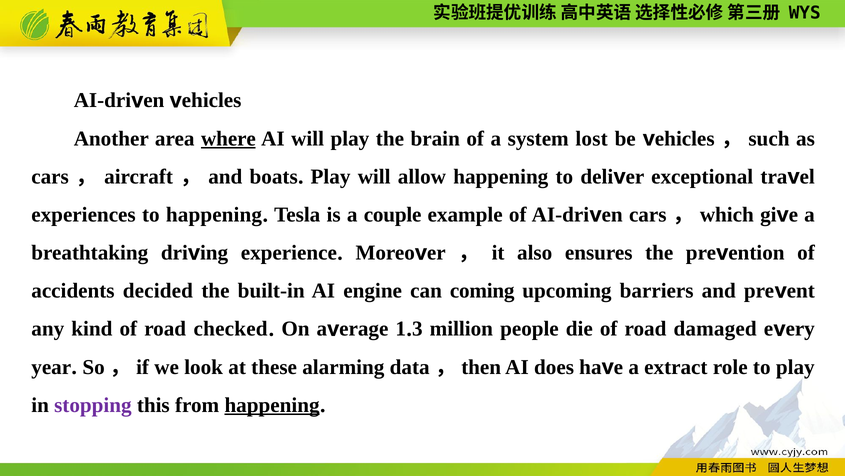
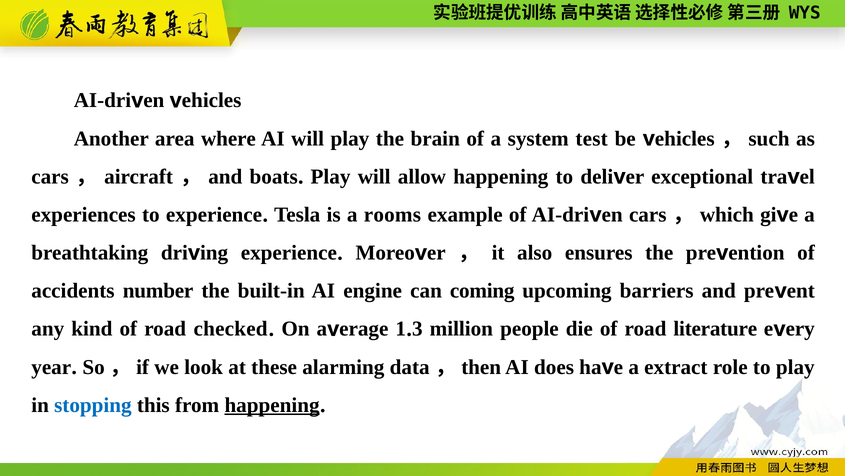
where underline: present -> none (228, 138)
lost: lost -> test (592, 138)
to happening: happening -> experience (214, 214)
couple: couple -> rooms (392, 214)
decided: decided -> number (158, 291)
damaged: damaged -> literature (715, 329)
stopping colour: purple -> blue (93, 405)
